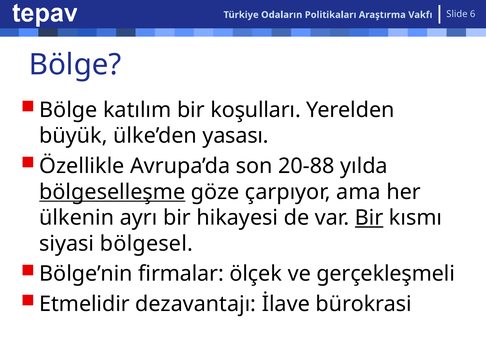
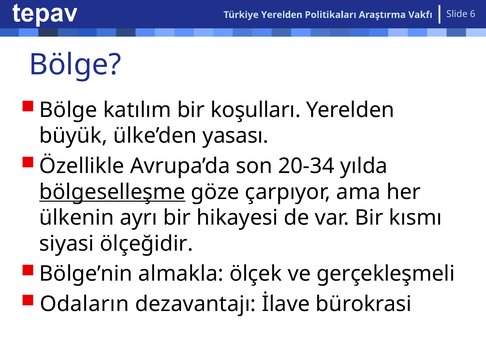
Türkiye Odaların: Odaların -> Yerelden (282, 15)
20-88: 20-88 -> 20-34 (306, 166)
Bir underline: present -> none (369, 218)
bölgesel: bölgesel -> ölçeğidir (147, 244)
firmalar: firmalar -> almakla (181, 274)
Etmelidir: Etmelidir -> Odaların (84, 305)
